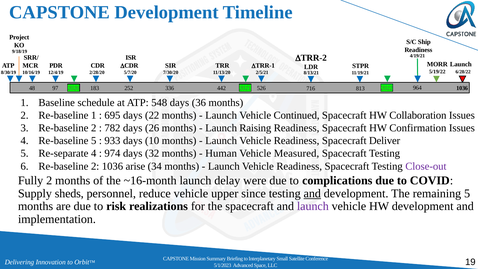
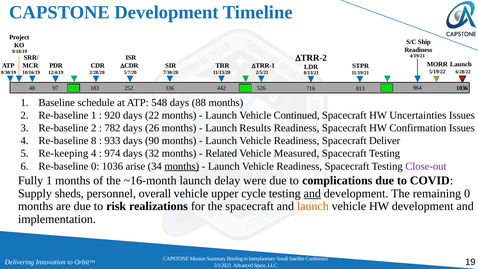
36: 36 -> 88 (199, 102)
695: 695 -> 920 (112, 115)
Collaboration: Collaboration -> Uncertainties (418, 115)
Raising: Raising -> Results (255, 128)
Re-baseline 5: 5 -> 8 (94, 141)
10: 10 -> 90 (152, 141)
Re-separate: Re-separate -> Re-keeping (63, 153)
Human: Human -> Related (221, 153)
2: 2 -> 0 (95, 166)
months underline: none -> present (182, 166)
Fully 2: 2 -> 1 (49, 180)
reduce: reduce -> overall (155, 193)
since: since -> cycle (254, 193)
remaining 5: 5 -> 0 (467, 193)
launch colour: purple -> orange (313, 206)
